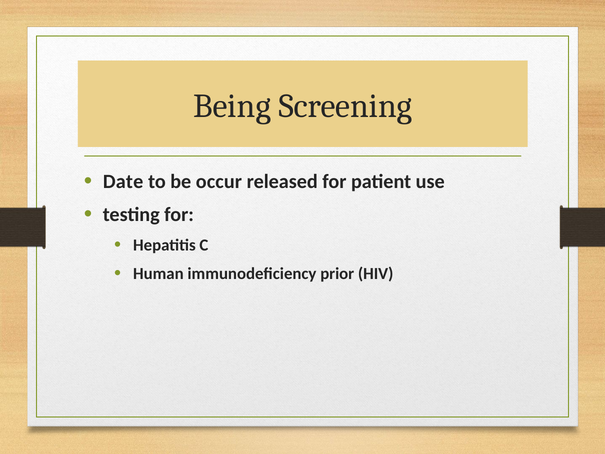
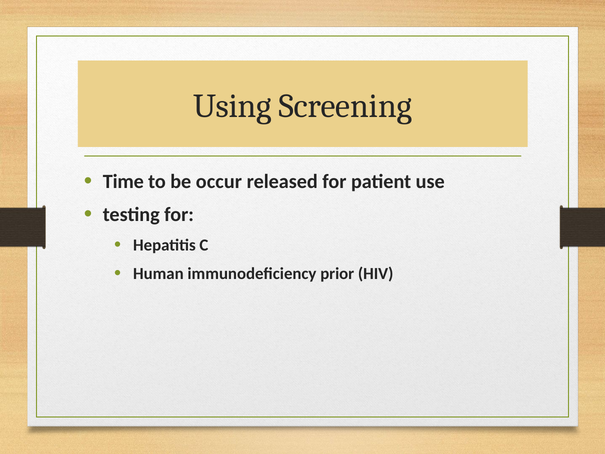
Being: Being -> Using (232, 106)
Date: Date -> Time (123, 181)
